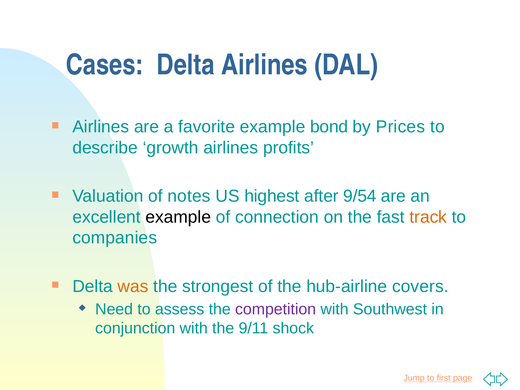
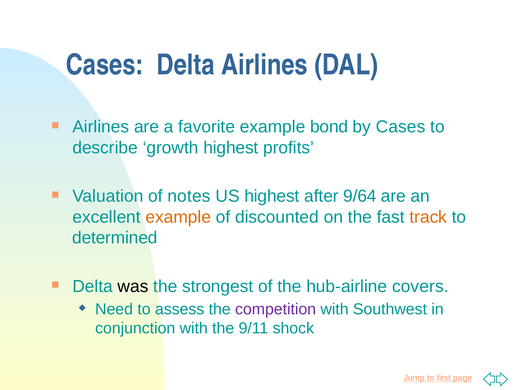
by Prices: Prices -> Cases (401, 127)
growth airlines: airlines -> highest (231, 148)
9/54: 9/54 -> 9/64 (360, 196)
example colour: black -> orange (178, 217)
connection: connection -> discounted (277, 217)
companies: companies -> determined (115, 238)
was colour: orange -> black (133, 286)
